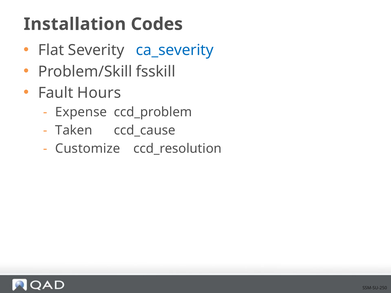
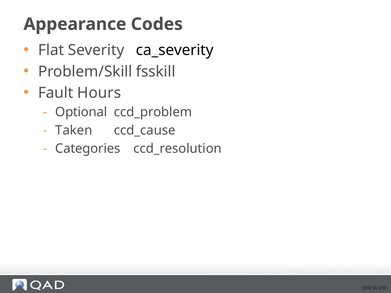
Installation: Installation -> Appearance (75, 24)
ca_severity colour: blue -> black (175, 50)
Expense: Expense -> Optional (81, 112)
Customize: Customize -> Categories (88, 149)
